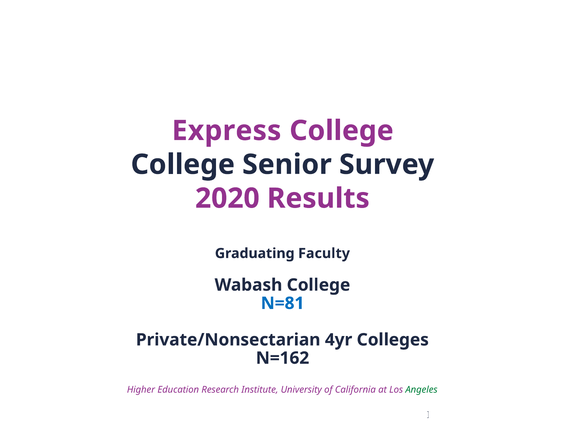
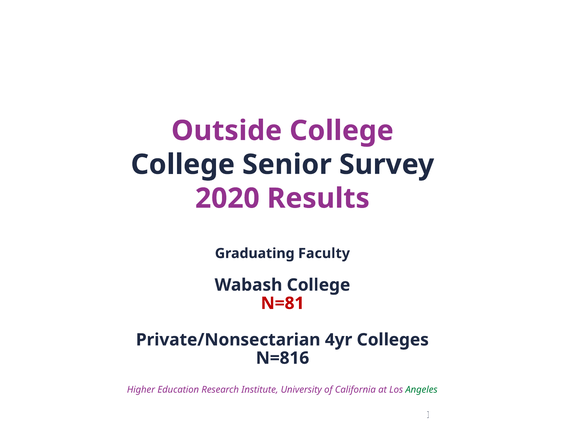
Express: Express -> Outside (227, 131)
N=81 colour: blue -> red (283, 304)
N=162: N=162 -> N=816 (283, 359)
